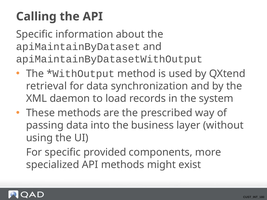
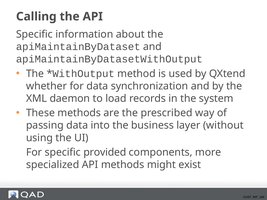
retrieval: retrieval -> whether (46, 86)
